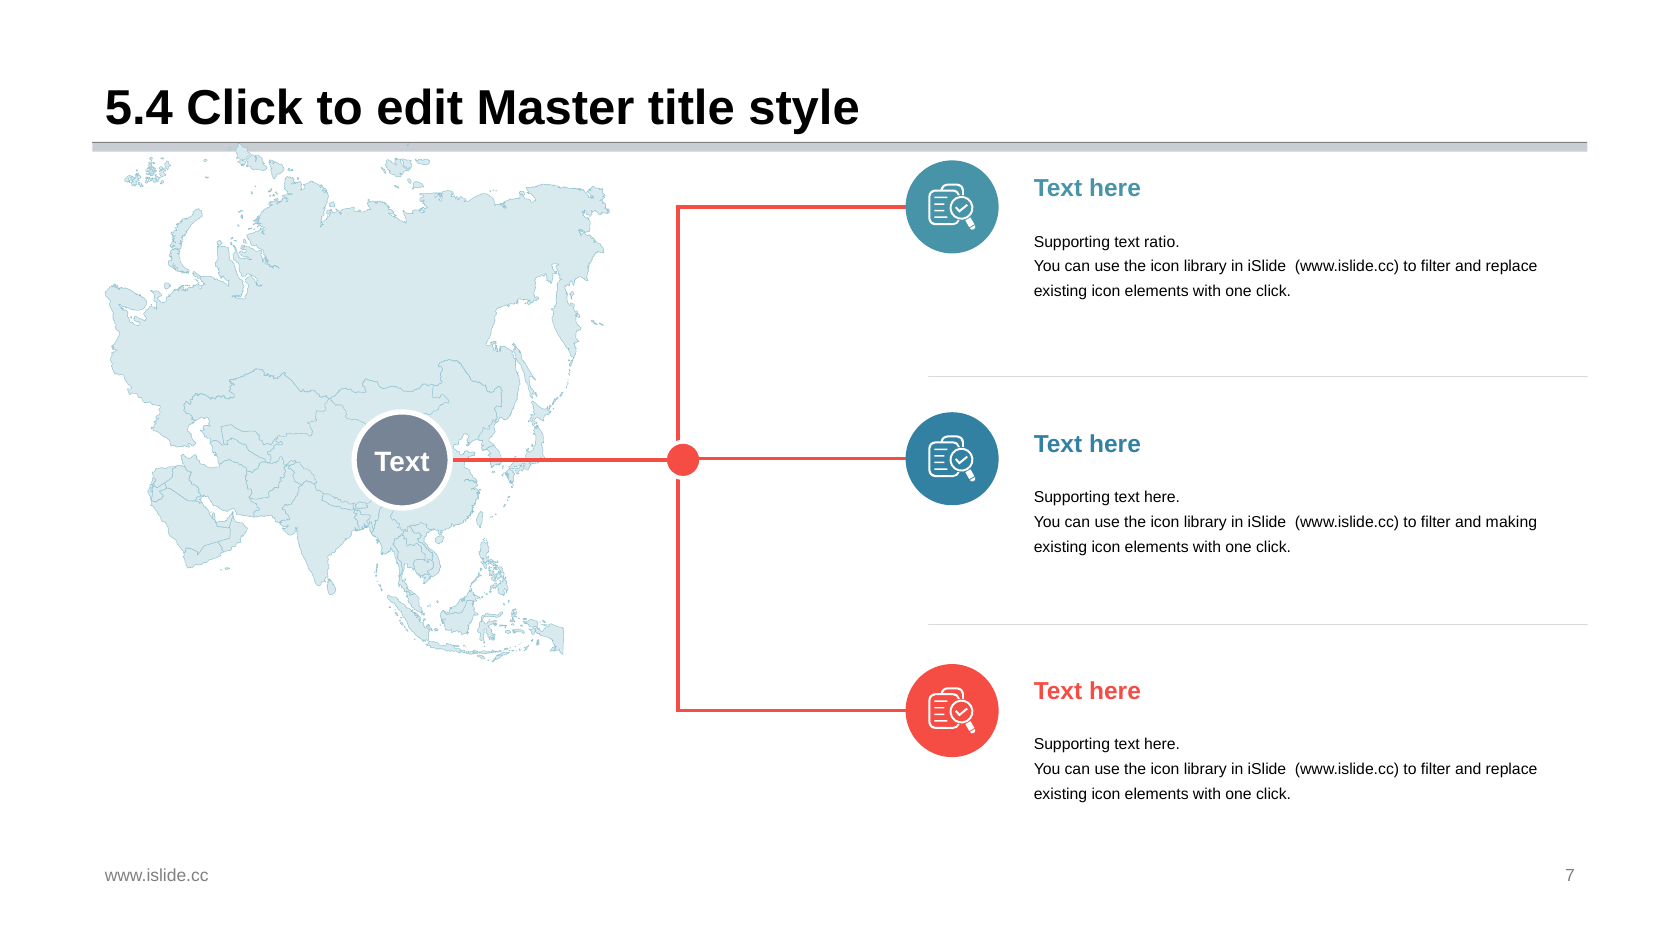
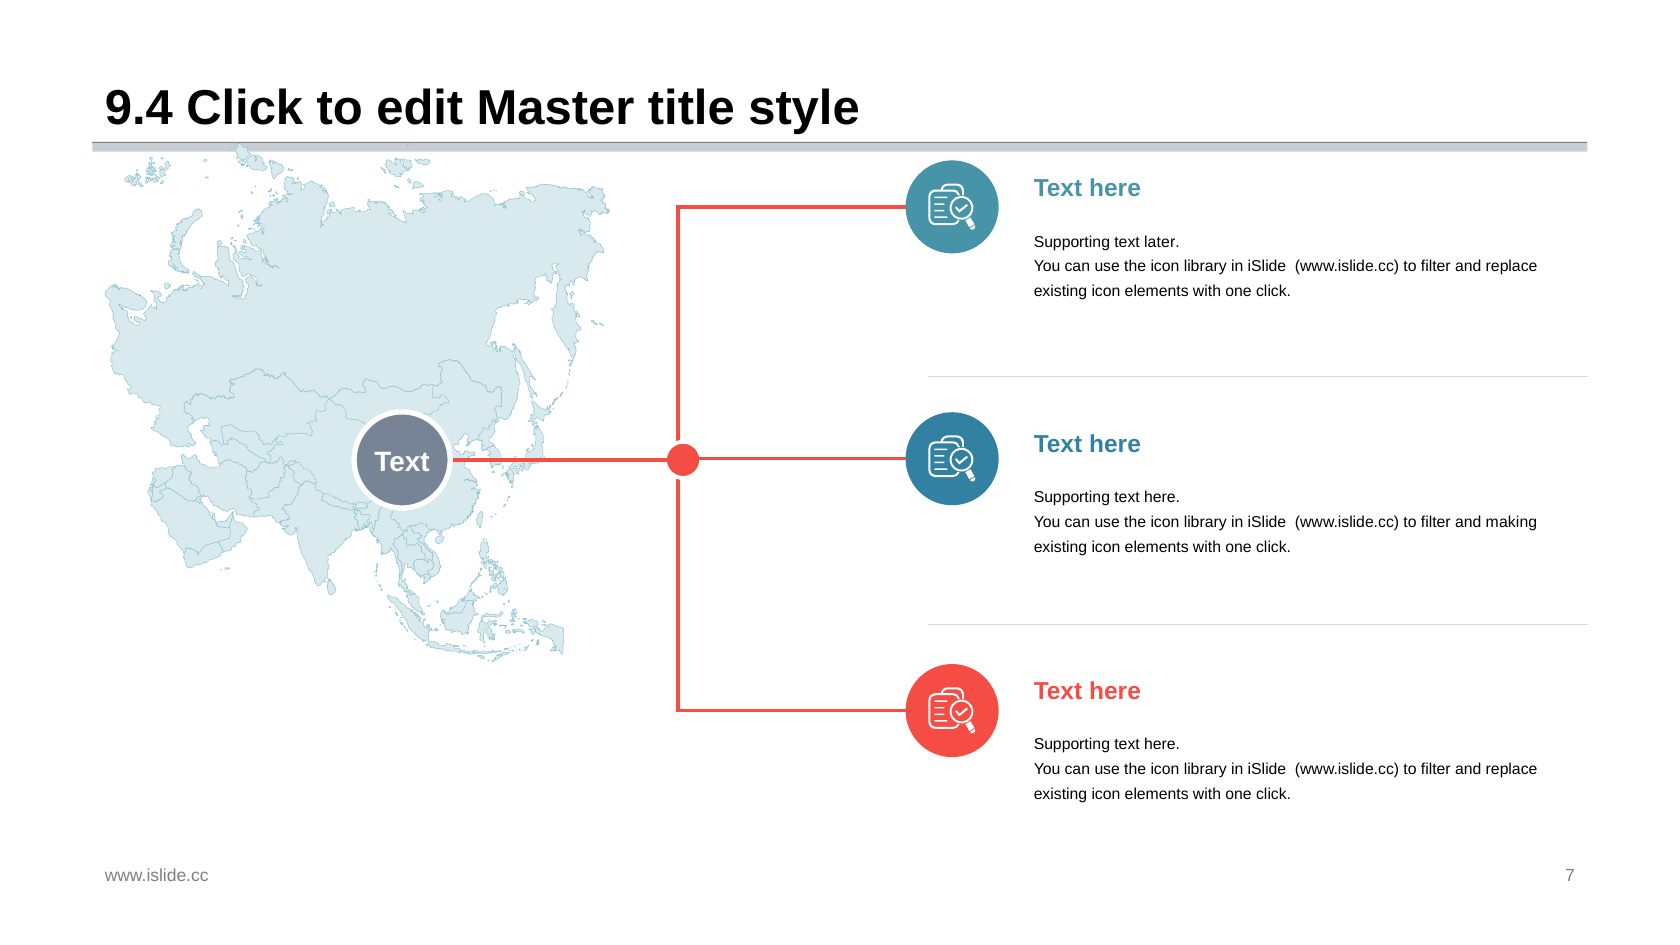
5.4: 5.4 -> 9.4 (139, 109)
ratio: ratio -> later (1162, 242)
